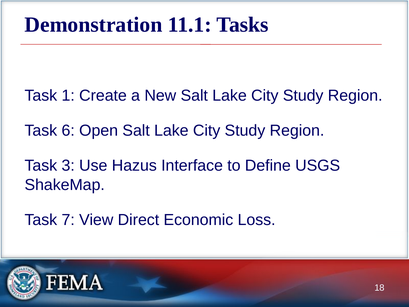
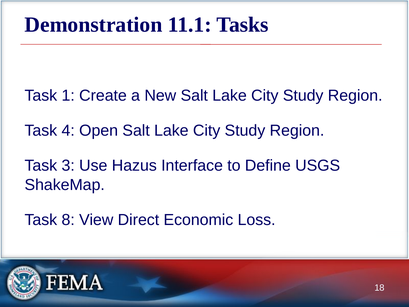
6: 6 -> 4 (68, 131)
7: 7 -> 8 (68, 220)
